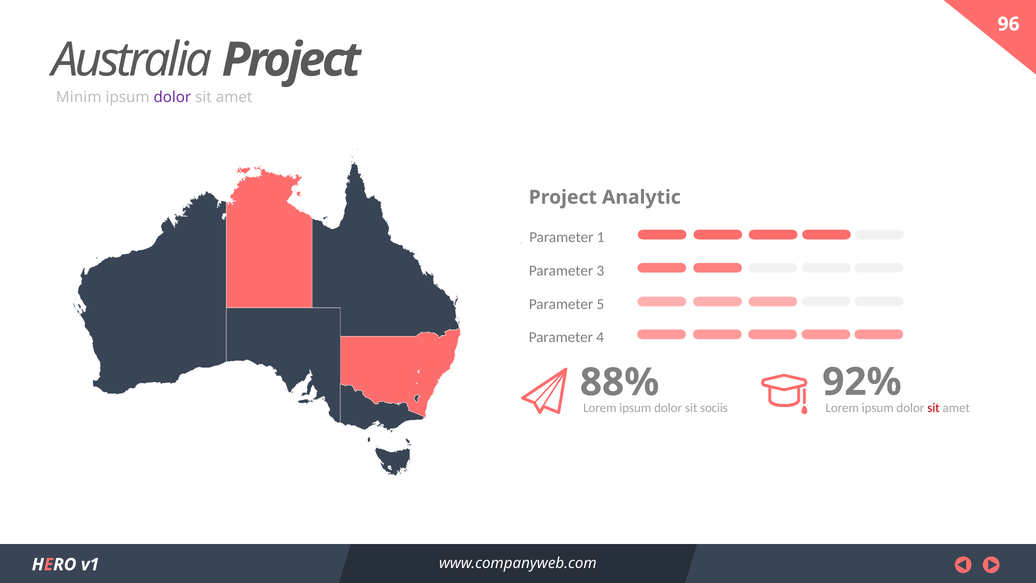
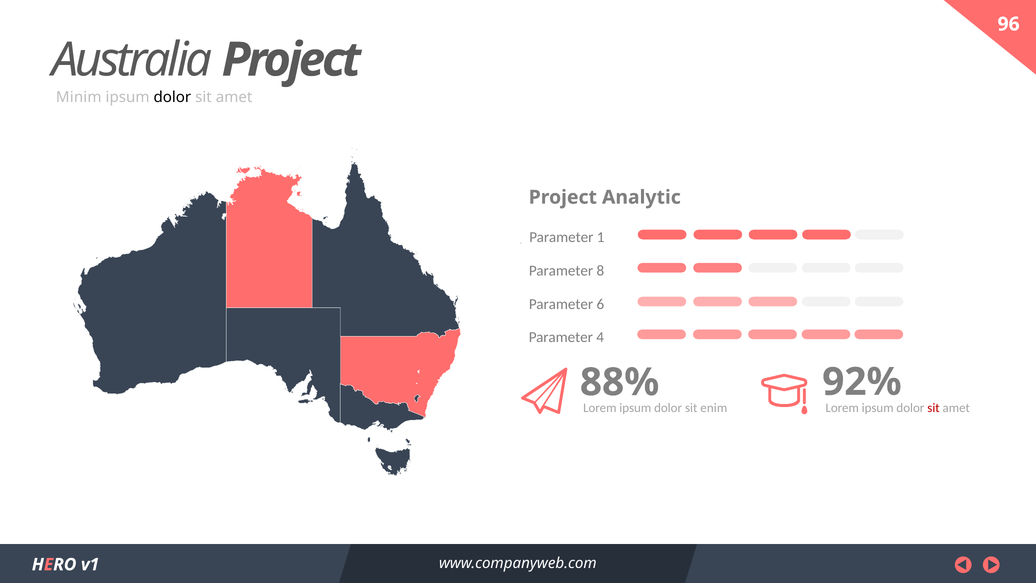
dolor colour: purple -> black (172, 97)
3: 3 -> 8 (600, 271)
5: 5 -> 6 (600, 304)
sociis: sociis -> enim (714, 408)
